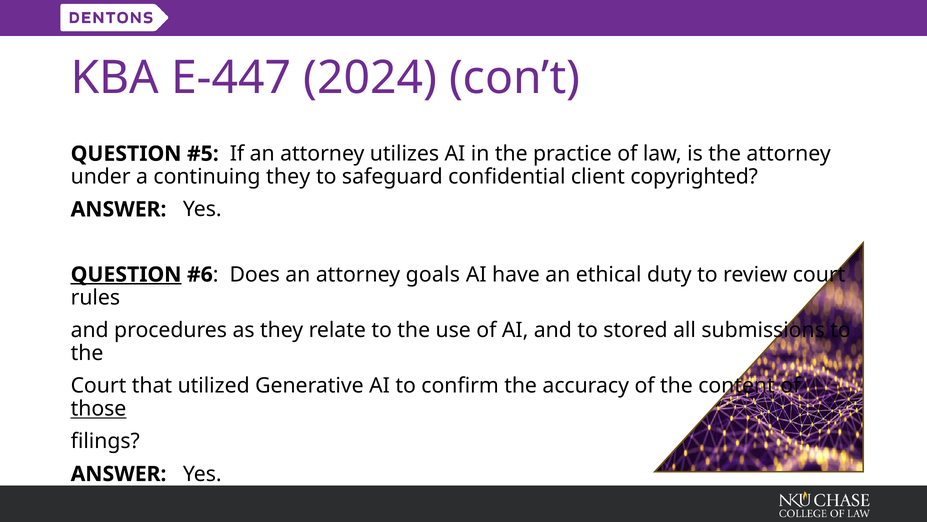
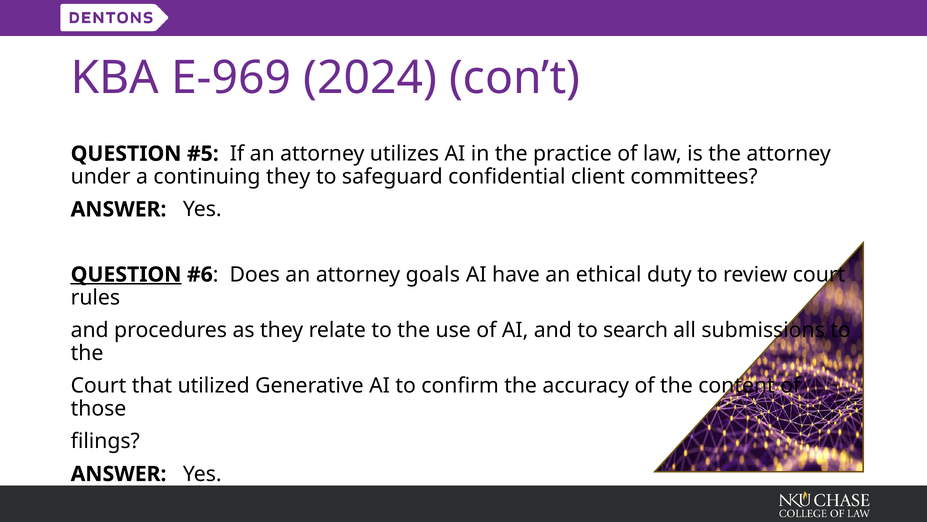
E-447: E-447 -> E-969 (231, 78)
copyrighted: copyrighted -> committees (694, 177)
stored: stored -> search (636, 330)
those underline: present -> none (99, 408)
